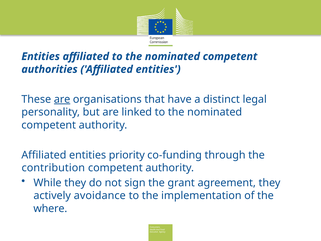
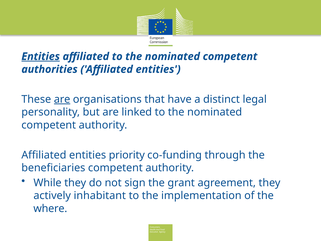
Entities underline: none -> present (41, 56)
contribution: contribution -> beneficiaries (53, 168)
avoidance: avoidance -> inhabitant (100, 196)
